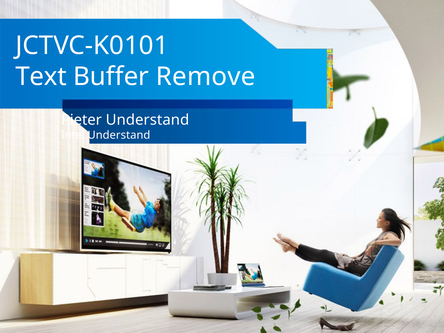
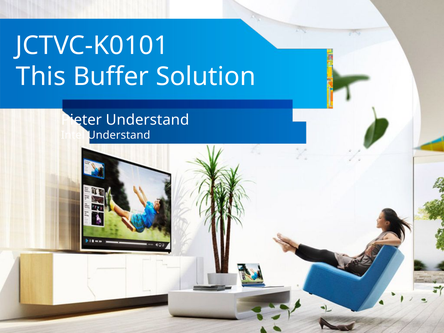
Text: Text -> This (41, 77)
Remove: Remove -> Solution (206, 77)
